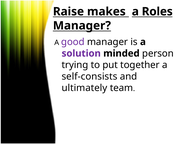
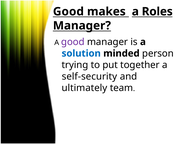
Raise: Raise -> Good (68, 12)
solution colour: purple -> blue (81, 53)
self-consists: self-consists -> self-security (89, 76)
